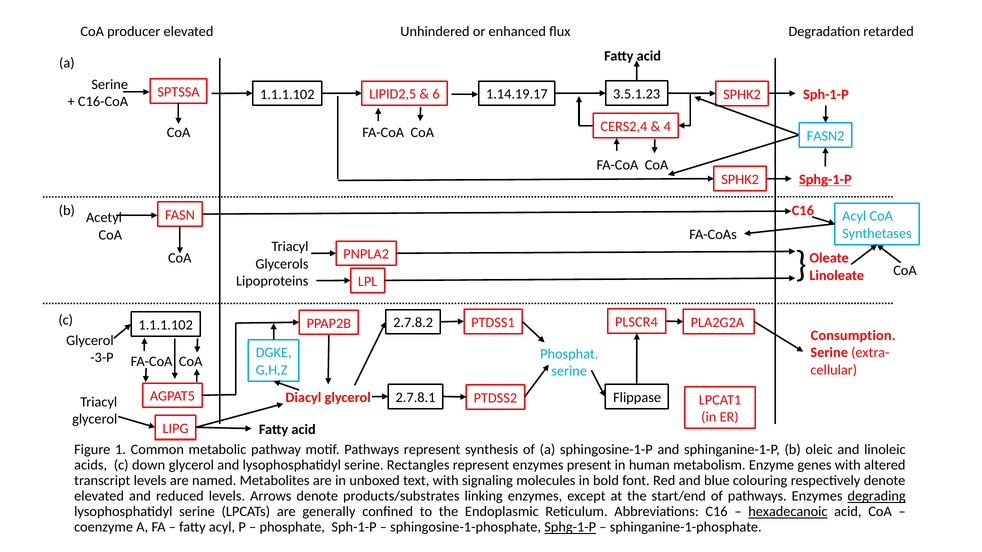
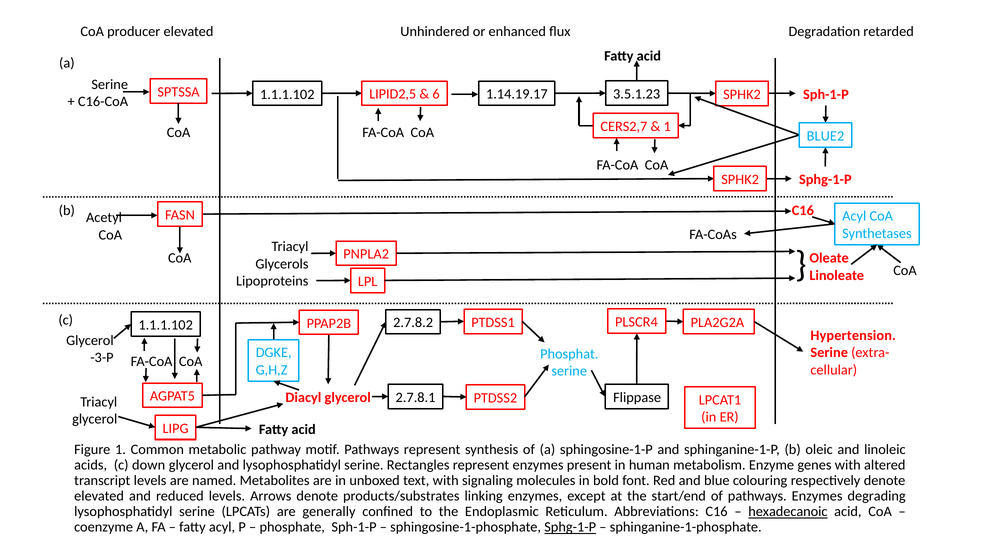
CERS2,4: CERS2,4 -> CERS2,7 (624, 127)
4: 4 -> 1 (667, 127)
FASN2: FASN2 -> BLUE2 (826, 136)
Sphg-1-P underline: present -> none (825, 180)
Consumption: Consumption -> Hypertension (853, 336)
degrading underline: present -> none (877, 497)
